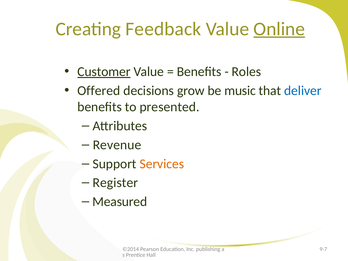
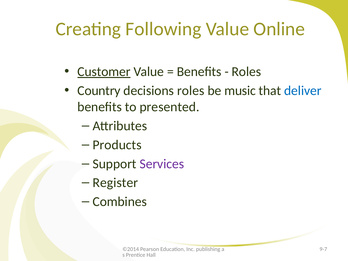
Feedback: Feedback -> Following (163, 29)
Online underline: present -> none (279, 29)
Offered: Offered -> Country (99, 91)
decisions grow: grow -> roles (191, 91)
Revenue: Revenue -> Products (117, 145)
Services colour: orange -> purple (162, 164)
Measured: Measured -> Combines (120, 202)
